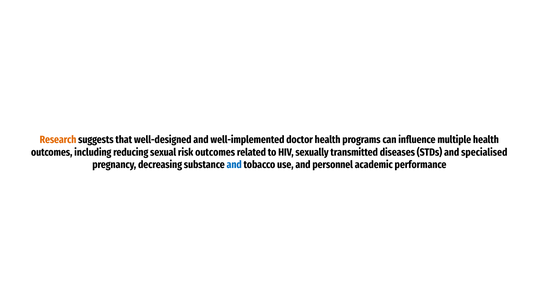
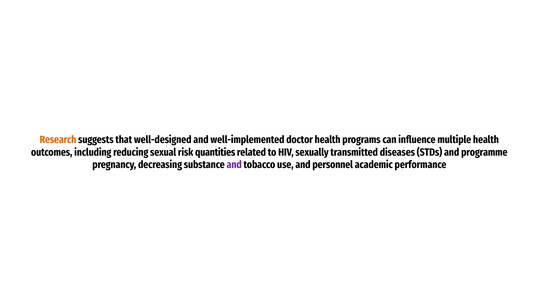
risk outcomes: outcomes -> quantities (215, 152)
specialised: specialised -> programme (484, 152)
and colour: blue -> purple (234, 165)
